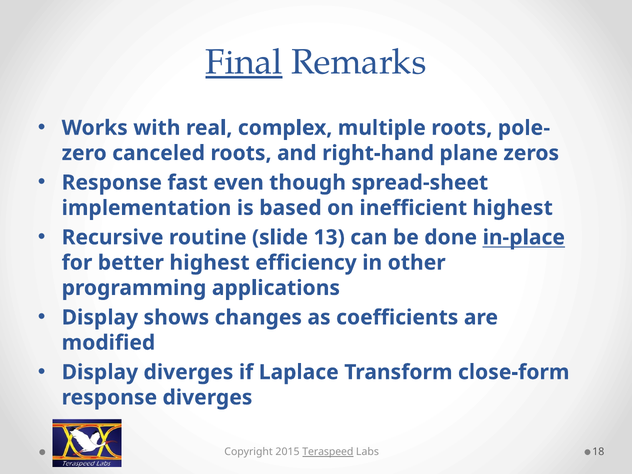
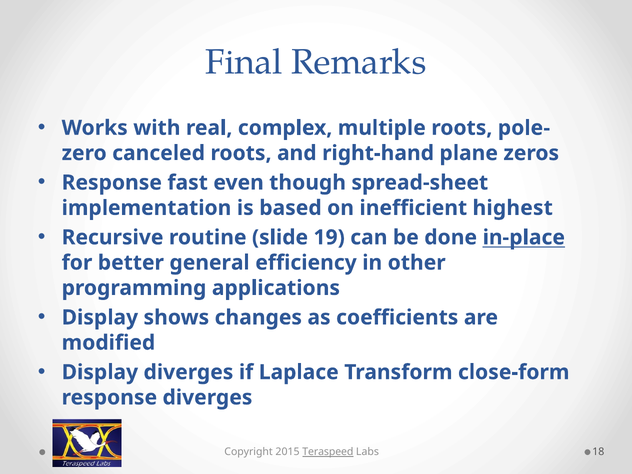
Final underline: present -> none (244, 62)
13: 13 -> 19 (329, 237)
better highest: highest -> general (210, 263)
